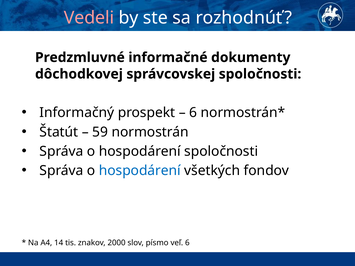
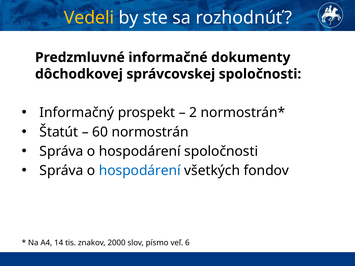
Vedeli colour: pink -> yellow (89, 18)
6: 6 -> 2 (193, 113)
59: 59 -> 60 (100, 132)
